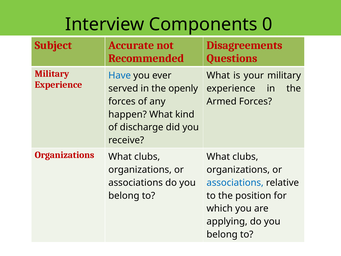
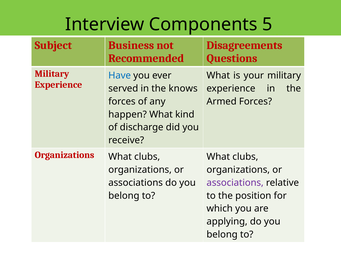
0: 0 -> 5 (267, 24)
Accurate: Accurate -> Business (131, 45)
openly: openly -> knows (183, 88)
associations colour: blue -> purple (235, 182)
